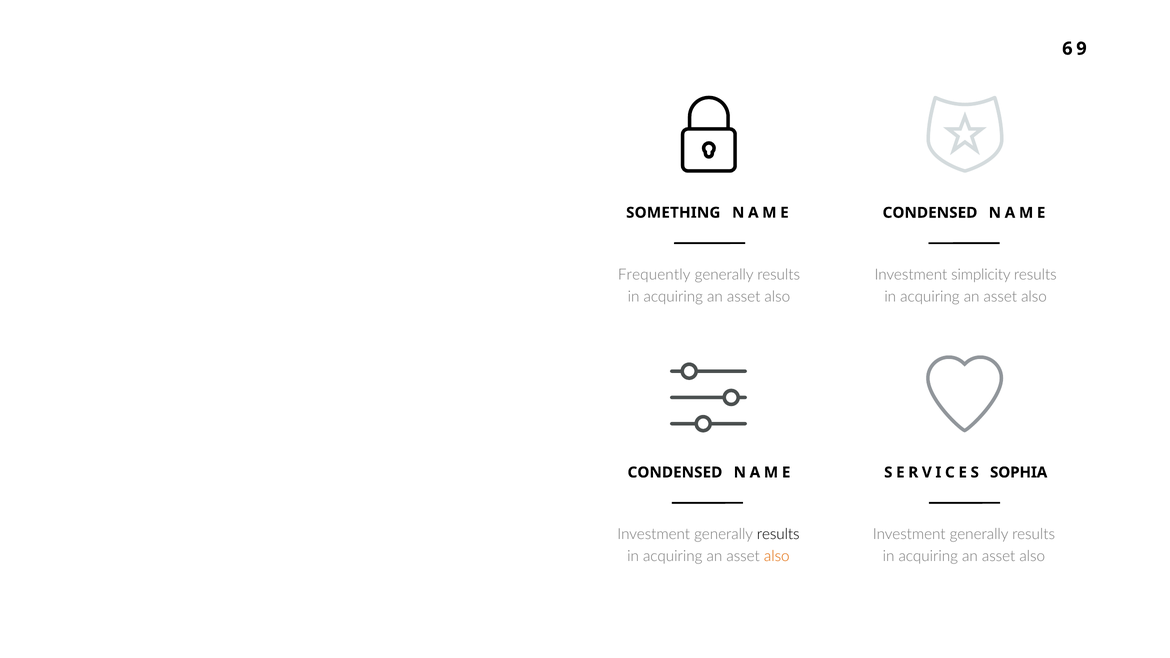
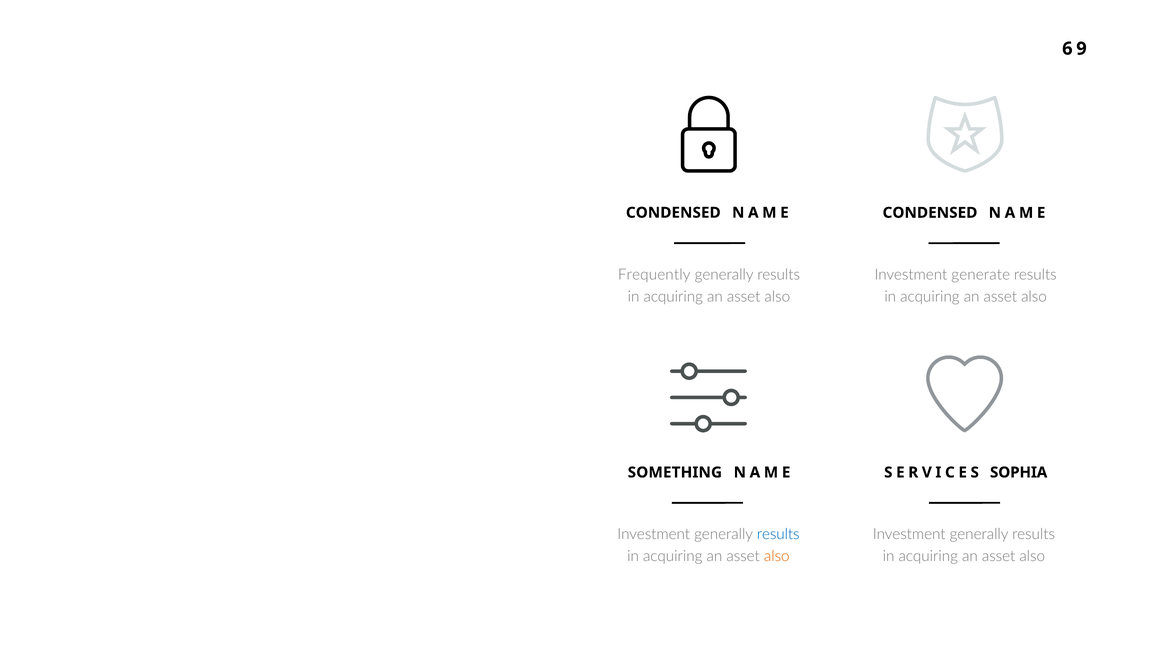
SOMETHING: SOMETHING -> CONDENSED (673, 213)
simplicity: simplicity -> generate (981, 275)
CONDENSED: CONDENSED -> SOMETHING (675, 473)
results colour: black -> blue (778, 534)
